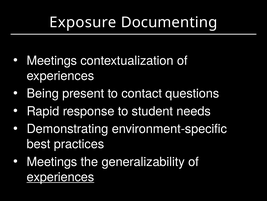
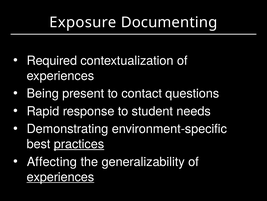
Meetings: Meetings -> Required (52, 60)
practices underline: none -> present (79, 144)
Meetings: Meetings -> Affecting (52, 161)
